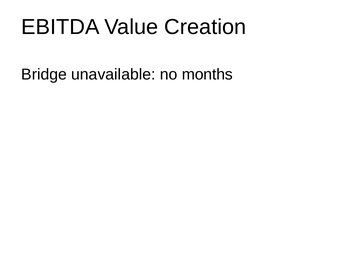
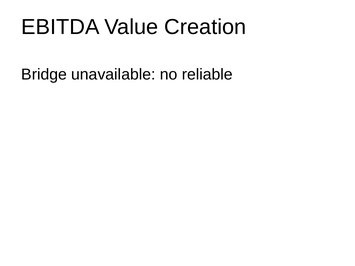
months: months -> reliable (207, 74)
